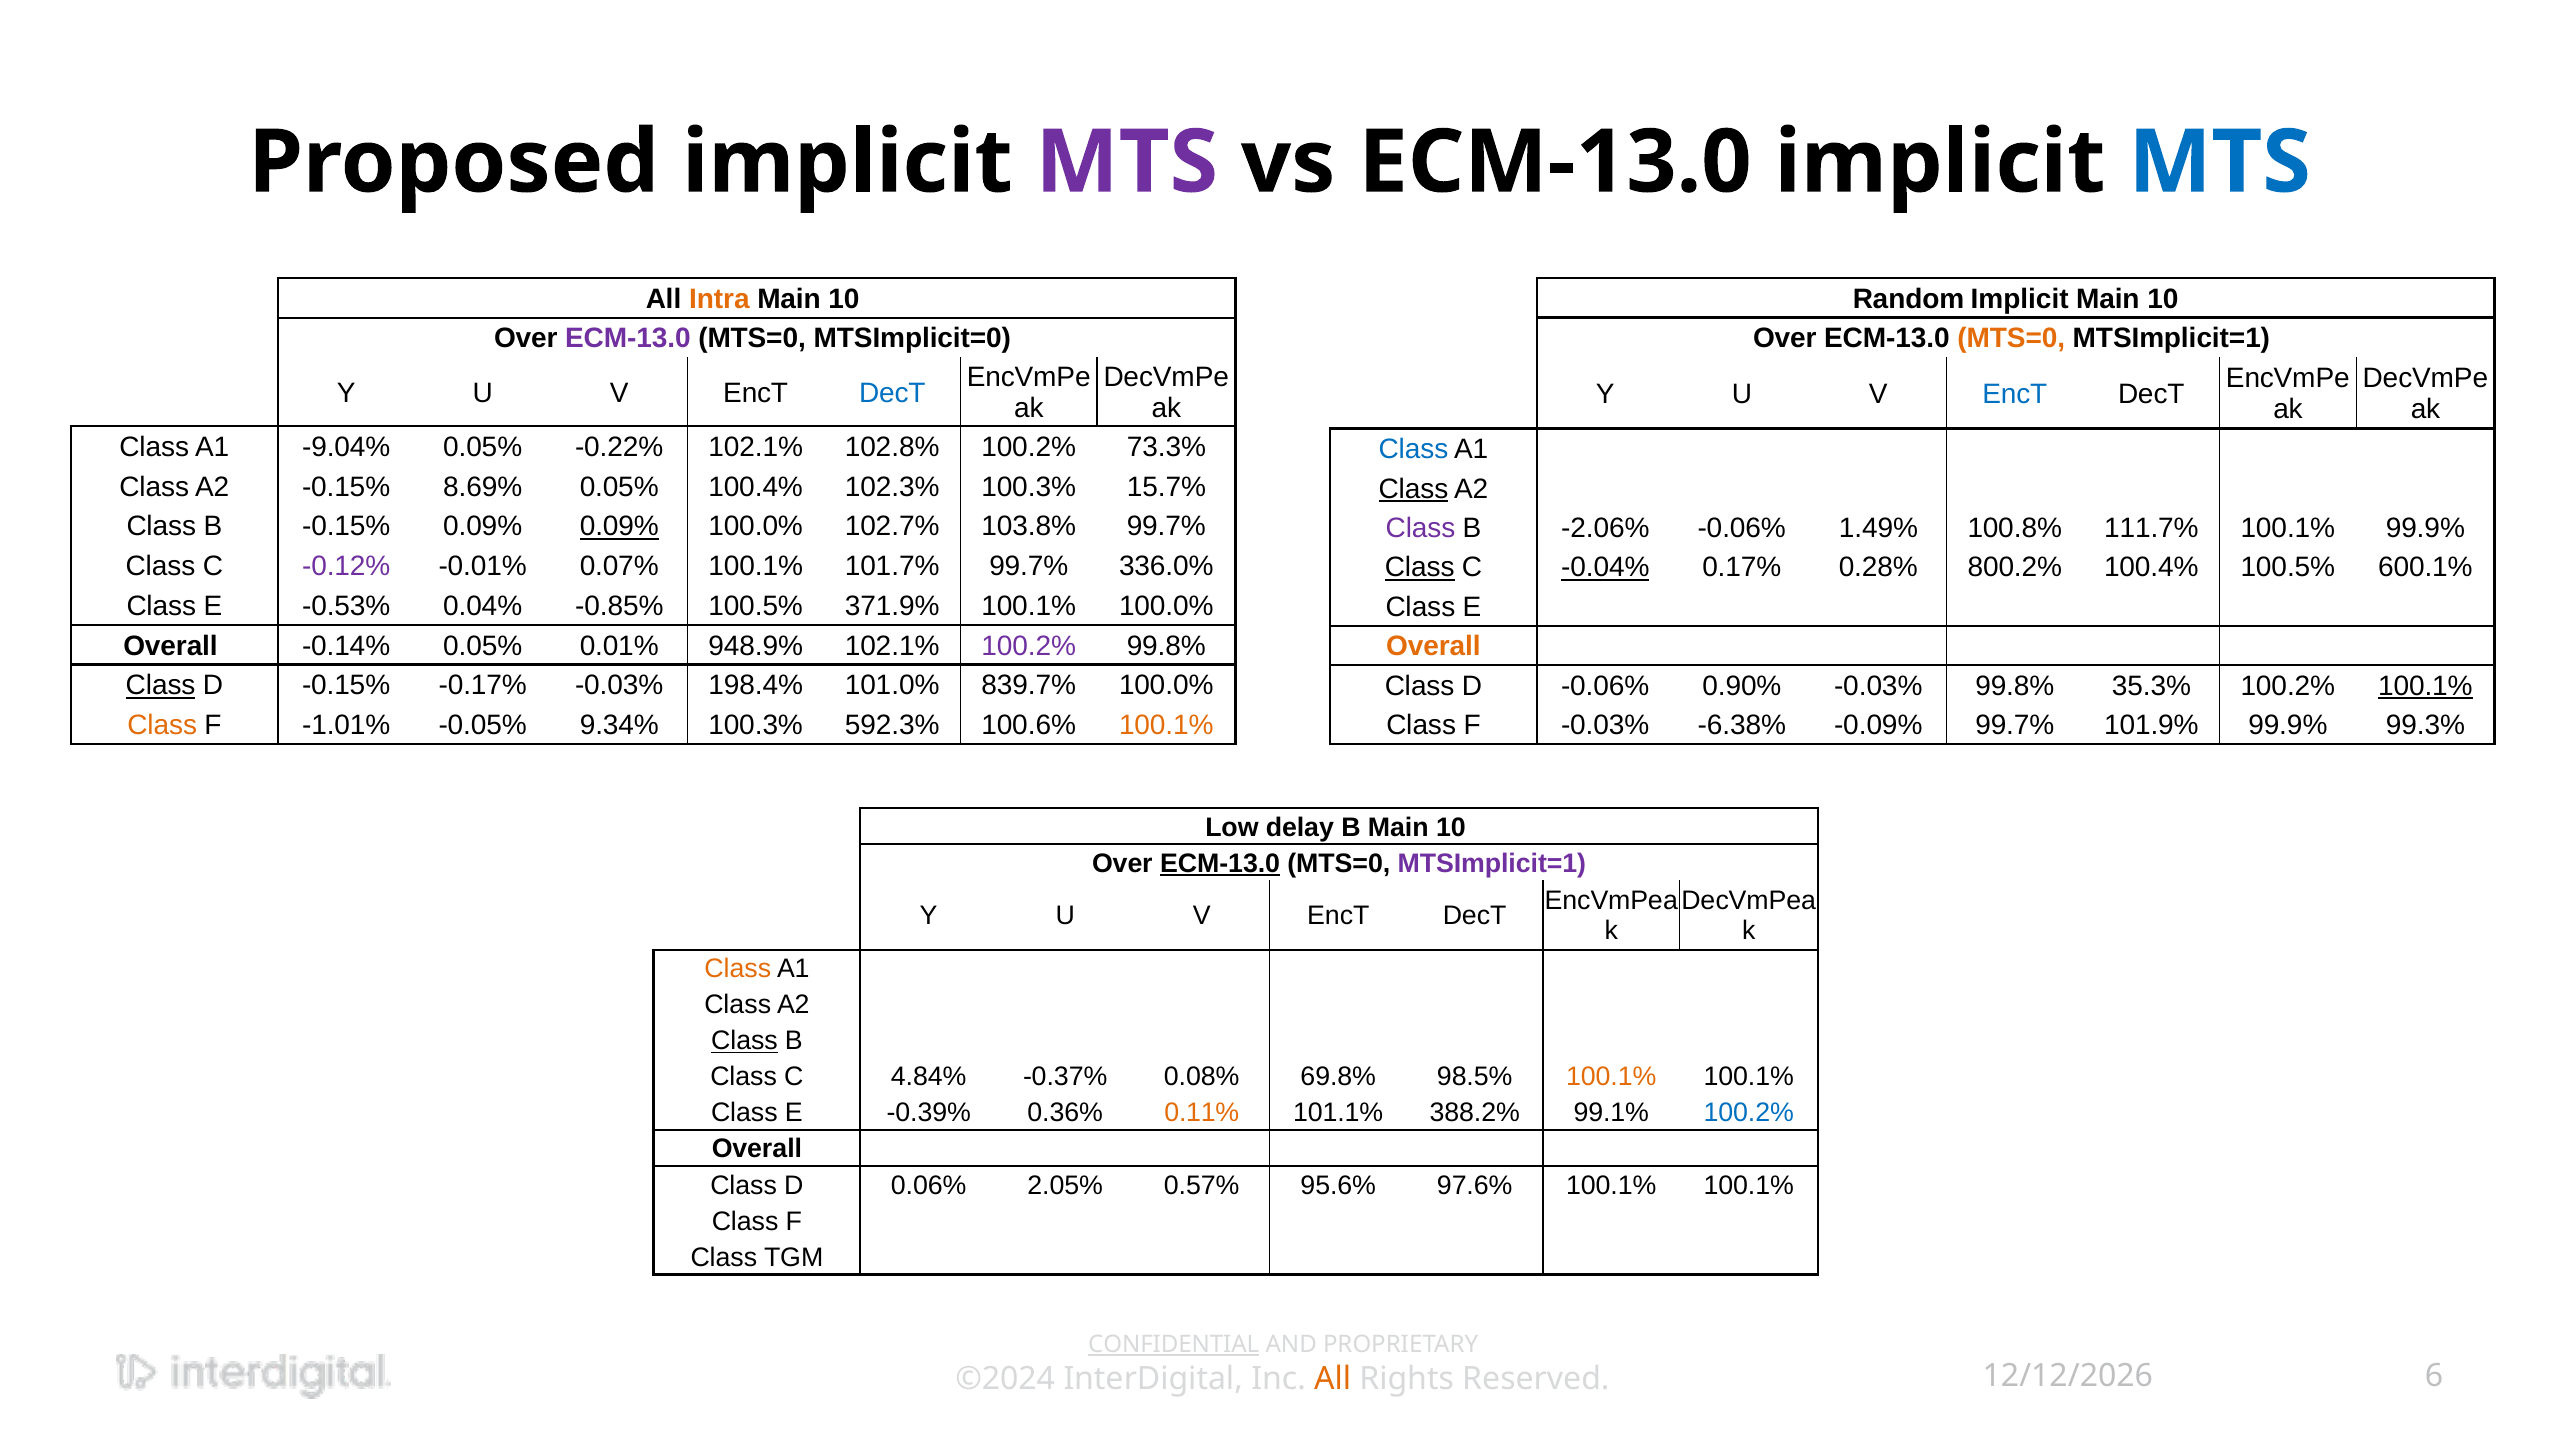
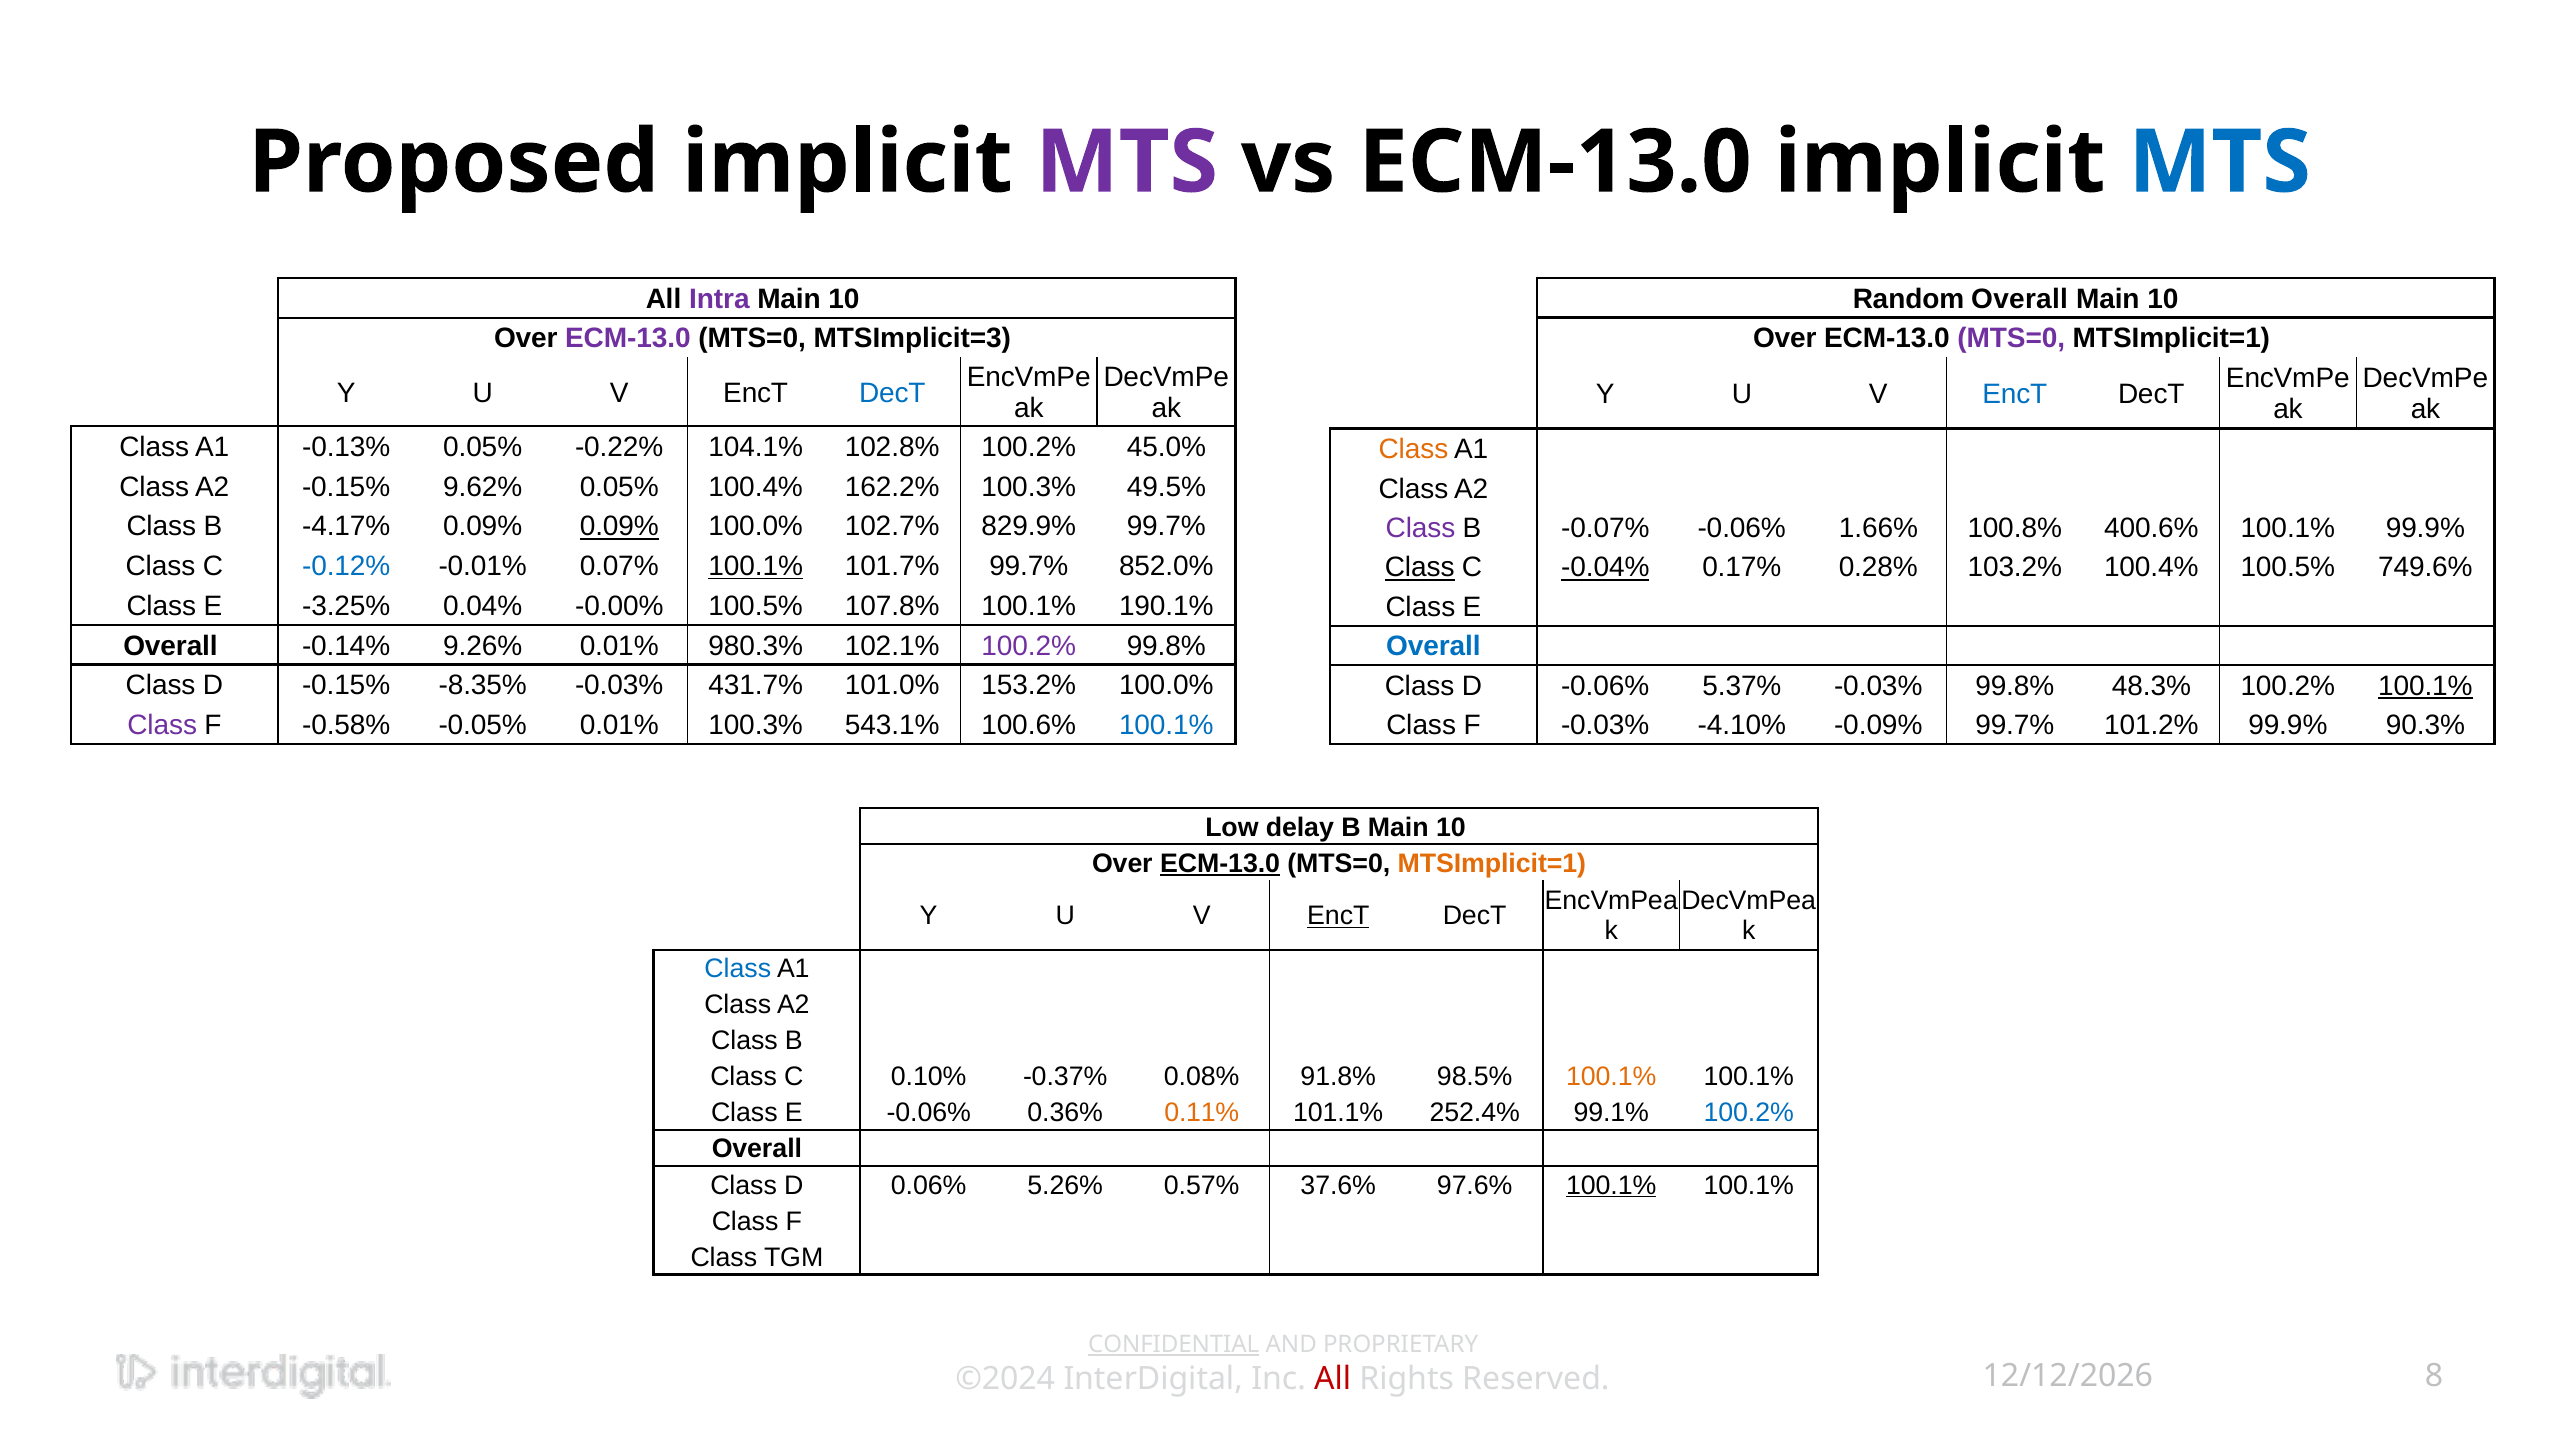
Random Implicit: Implicit -> Overall (2020, 299)
Intra colour: orange -> purple (719, 299)
MTS=0 colour: orange -> purple (2011, 338)
MTSImplicit=0: MTSImplicit=0 -> MTSImplicit=3 (912, 339)
-9.04%: -9.04% -> -0.13% (346, 447)
-0.22% 102.1%: 102.1% -> 104.1% (756, 447)
73.3%: 73.3% -> 45.0% (1166, 447)
Class colour: blue -> orange (1413, 449)
8.69%: 8.69% -> 9.62% (483, 487)
102.3%: 102.3% -> 162.2% (892, 487)
15.7%: 15.7% -> 49.5% (1166, 487)
Class underline: present -> none (1413, 489)
B -0.15%: -0.15% -> -4.17% (346, 526)
103.8%: 103.8% -> 829.9% (1029, 526)
-2.06%: -2.06% -> -0.07% (1605, 528)
1.49%: 1.49% -> 1.66% (1878, 528)
111.7%: 111.7% -> 400.6% (2151, 528)
-0.12% colour: purple -> blue (346, 566)
100.1% underline: none -> present (756, 566)
336.0%: 336.0% -> 852.0% (1166, 566)
800.2%: 800.2% -> 103.2% (2015, 567)
600.1%: 600.1% -> 749.6% (2425, 567)
-0.53%: -0.53% -> -3.25% (346, 606)
-0.85%: -0.85% -> -0.00% (619, 606)
371.9%: 371.9% -> 107.8% (892, 606)
100.1% 100.0%: 100.0% -> 190.1% (1166, 606)
-0.14% 0.05%: 0.05% -> 9.26% (483, 646)
948.9%: 948.9% -> 980.3% (756, 646)
Overall colour: orange -> blue (1433, 646)
Class underline: present -> none (161, 685)
-0.17%: -0.17% -> -8.35% (483, 685)
198.4%: 198.4% -> 431.7% (756, 685)
839.7%: 839.7% -> 153.2% (1029, 685)
0.90%: 0.90% -> 5.37% (1742, 686)
35.3%: 35.3% -> 48.3% (2151, 686)
Class colour: orange -> purple (162, 725)
-1.01%: -1.01% -> -0.58% (346, 725)
-0.05% 9.34%: 9.34% -> 0.01% (619, 725)
592.3%: 592.3% -> 543.1% (892, 725)
100.1% colour: orange -> blue (1166, 725)
-6.38%: -6.38% -> -4.10% (1742, 725)
101.9%: 101.9% -> 101.2% (2151, 725)
99.3%: 99.3% -> 90.3% (2426, 725)
MTSImplicit=1 colour: purple -> orange (1492, 863)
EncT underline: none -> present (1338, 916)
Class colour: orange -> blue (738, 968)
Class underline: present -> none (744, 1040)
4.84%: 4.84% -> 0.10% (929, 1076)
69.8%: 69.8% -> 91.8% (1338, 1076)
E -0.39%: -0.39% -> -0.06% (929, 1113)
388.2%: 388.2% -> 252.4% (1475, 1113)
2.05%: 2.05% -> 5.26% (1065, 1185)
95.6%: 95.6% -> 37.6% (1338, 1185)
100.1% underline: none -> present (1611, 1185)
6: 6 -> 8 (2434, 1376)
All colour: orange -> red (1333, 1378)
